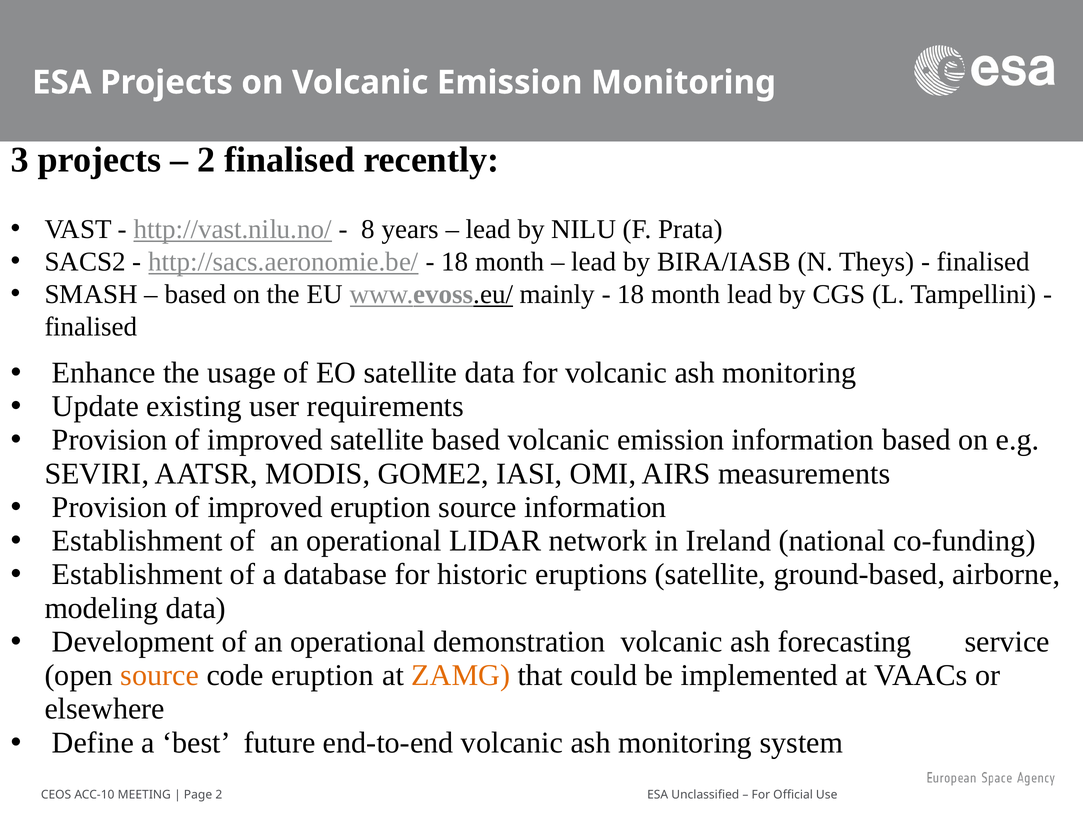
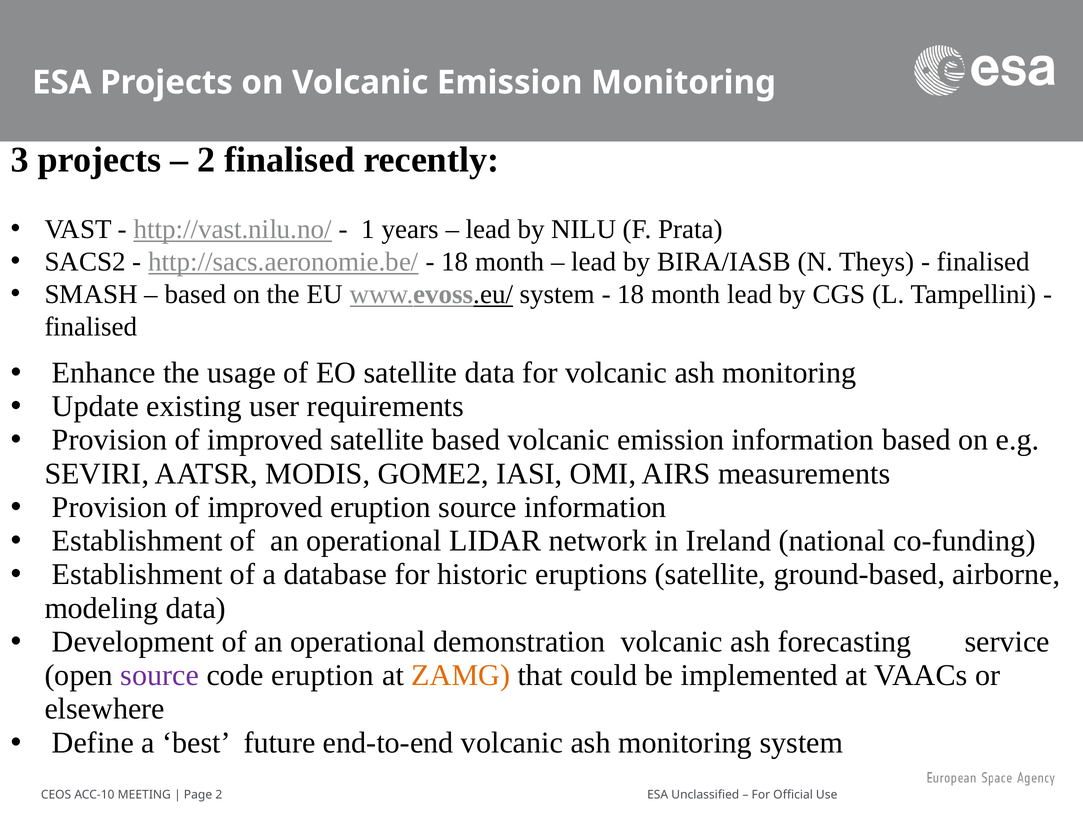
8: 8 -> 1 (368, 229)
www.evoss.eu/ mainly: mainly -> system (557, 294)
source colour: orange -> purple (160, 675)
